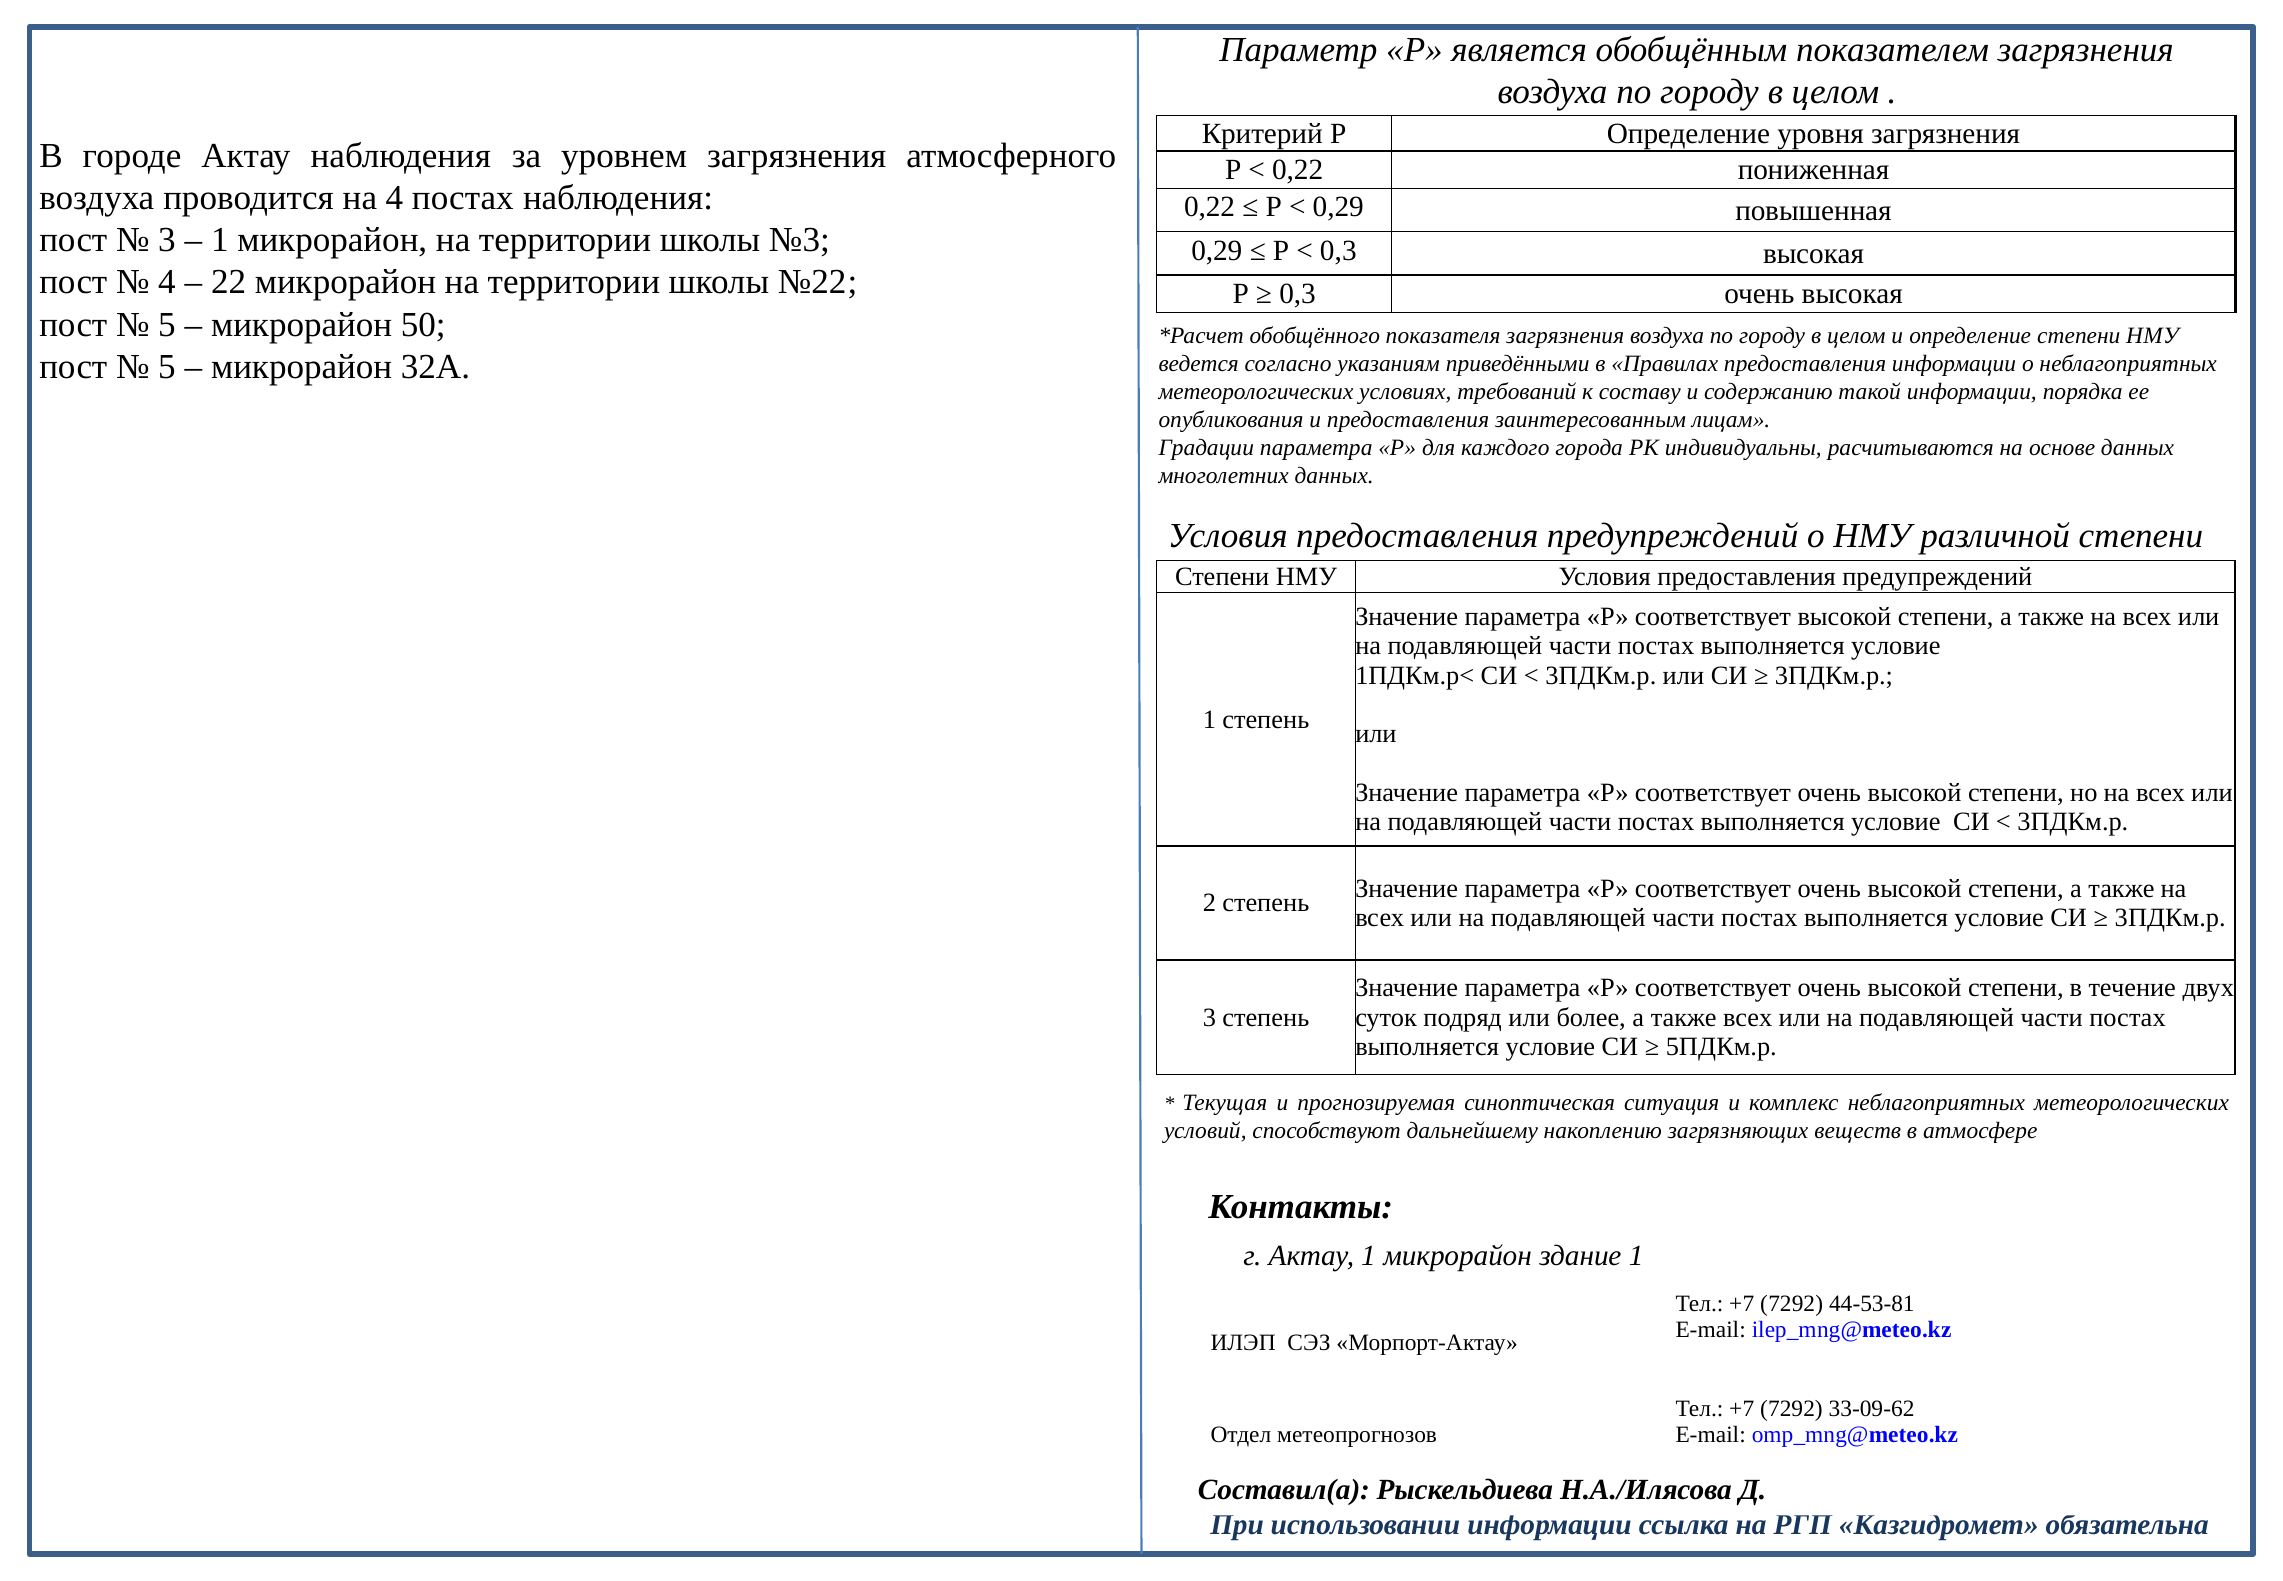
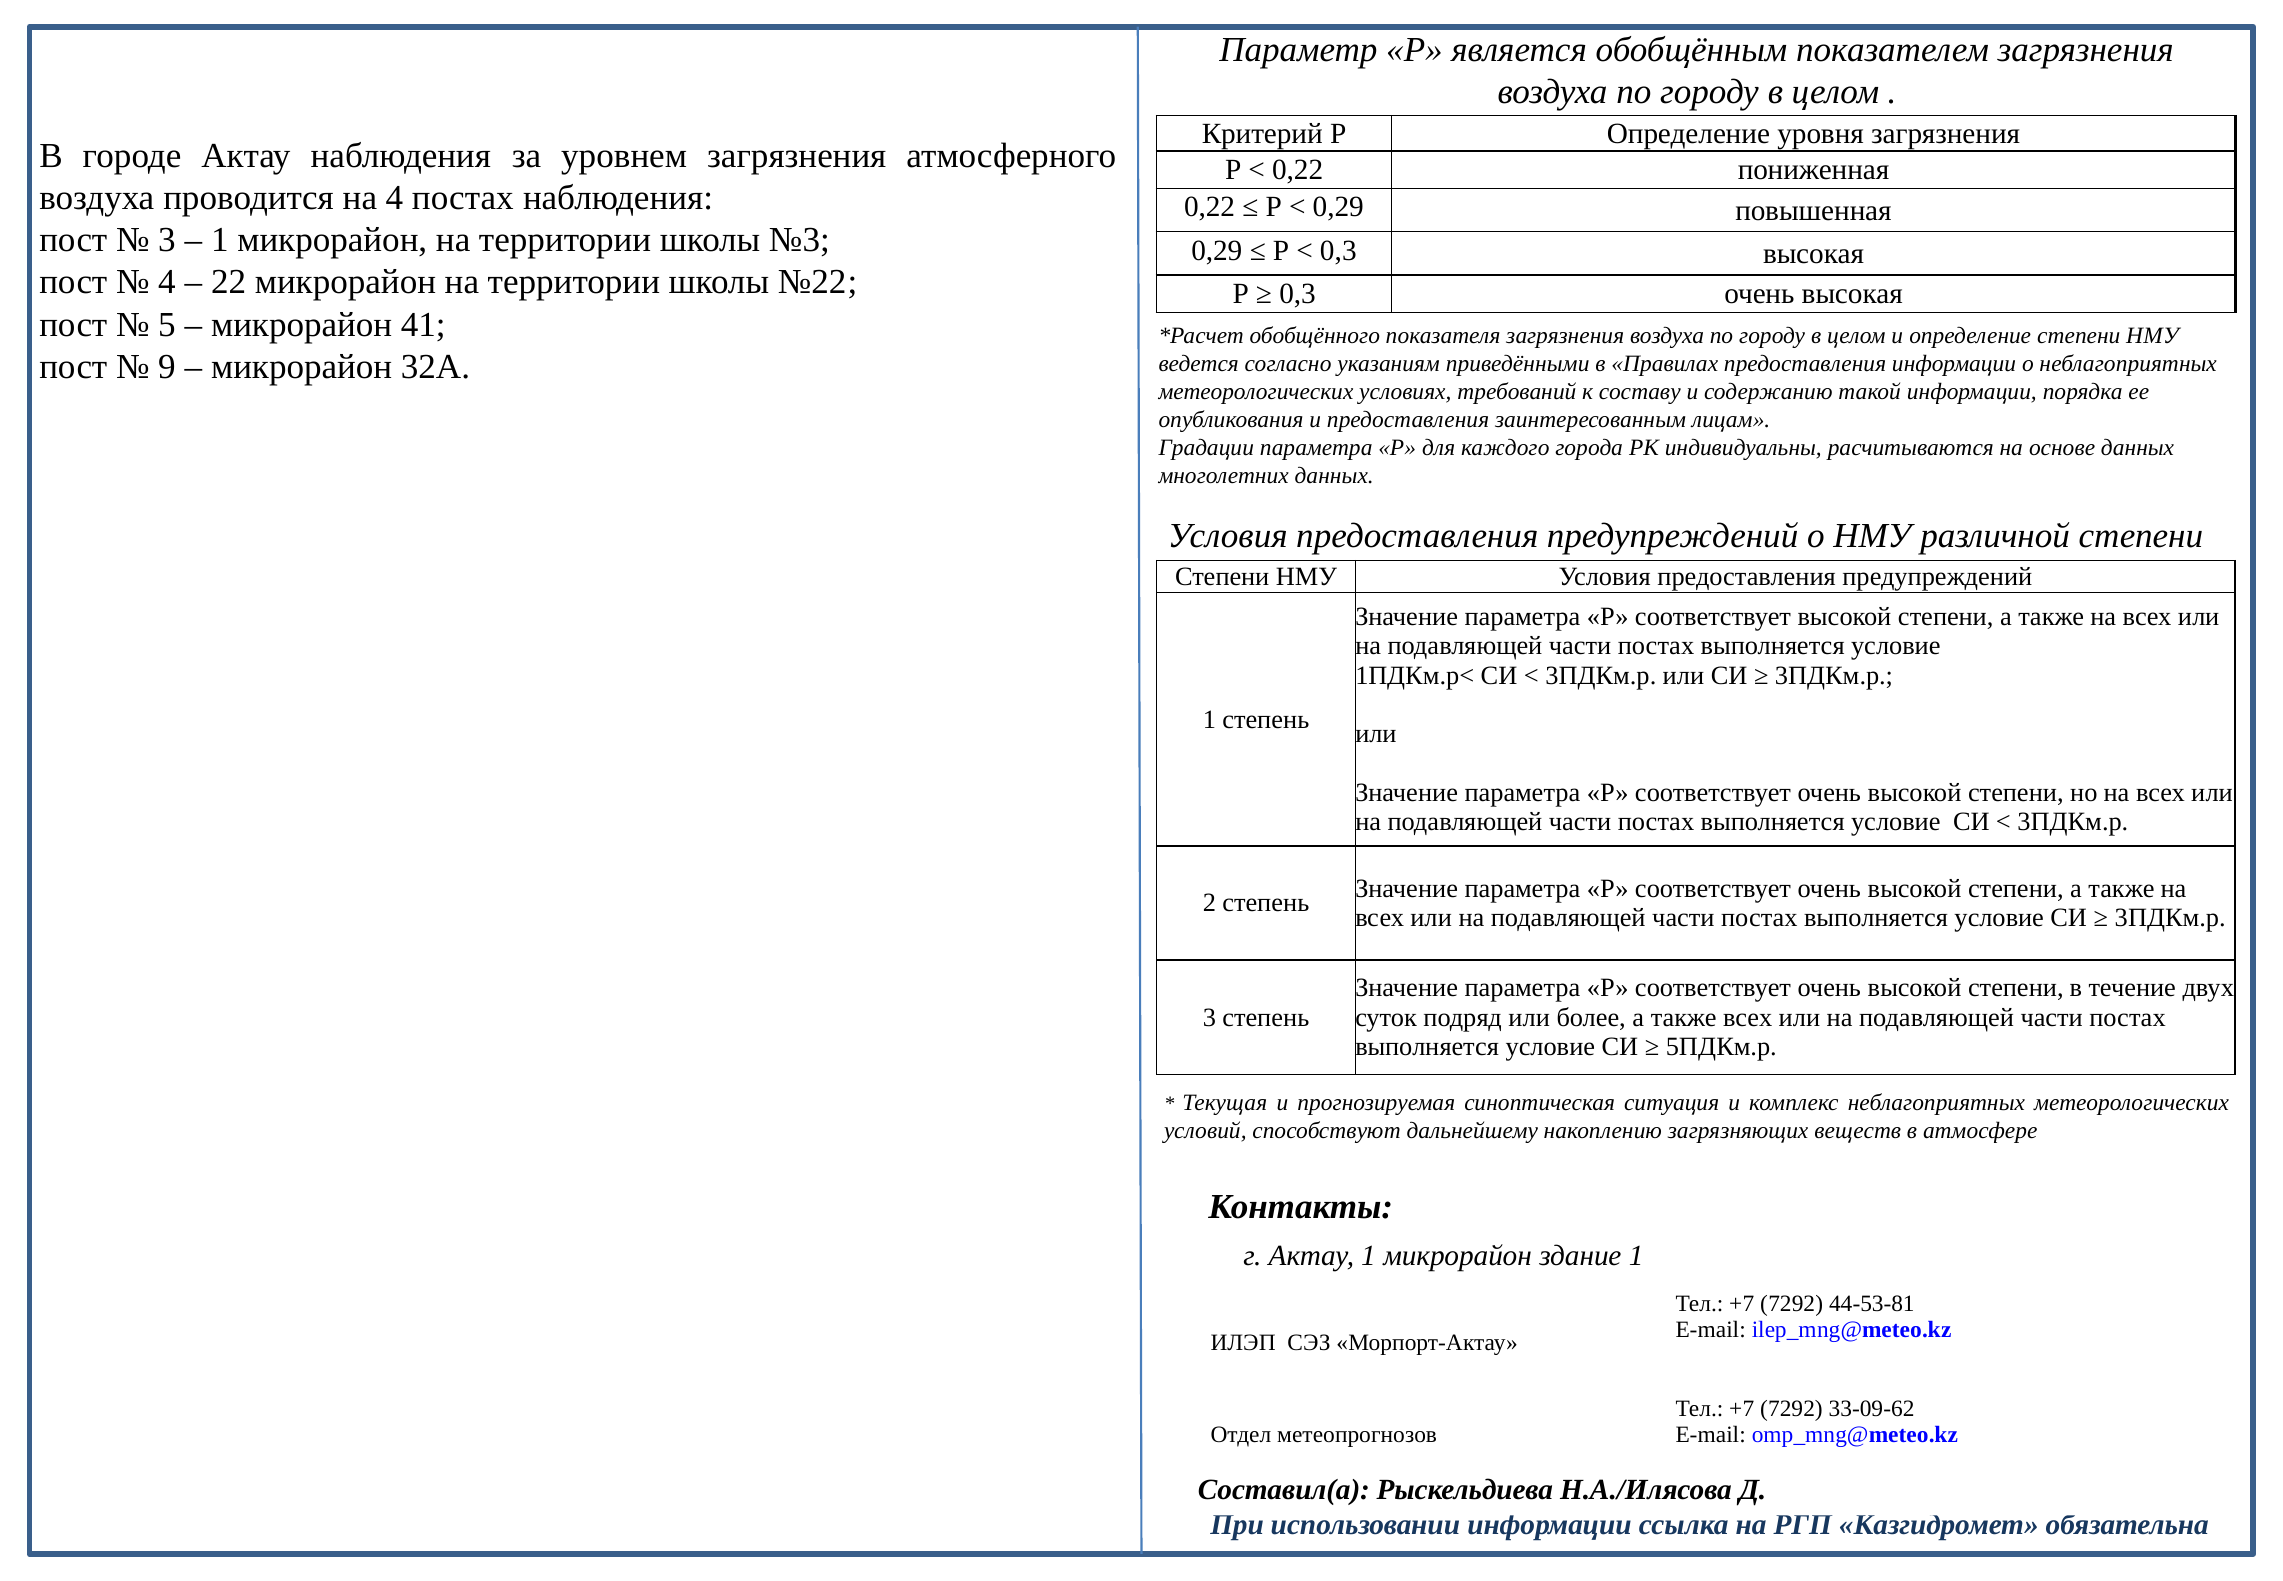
50: 50 -> 41 (423, 324)
5: 5 -> 9 (167, 367)
